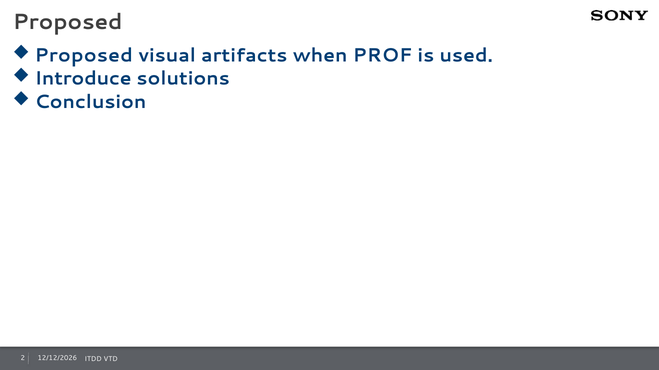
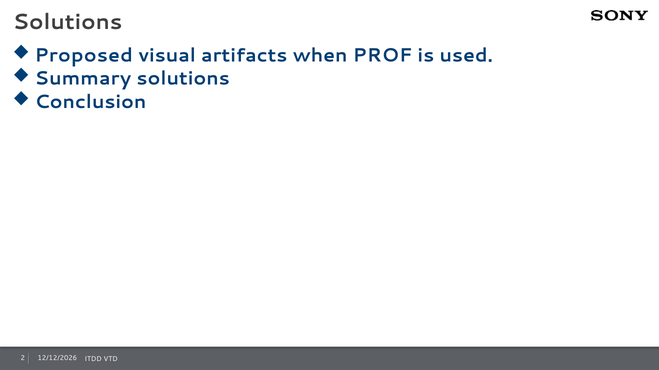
Proposed: Proposed -> Solutions (68, 22)
Introduce: Introduce -> Summary (83, 79)
